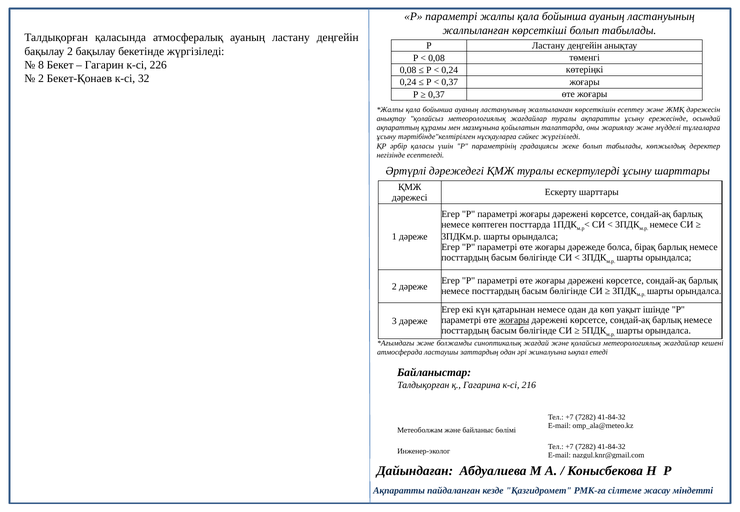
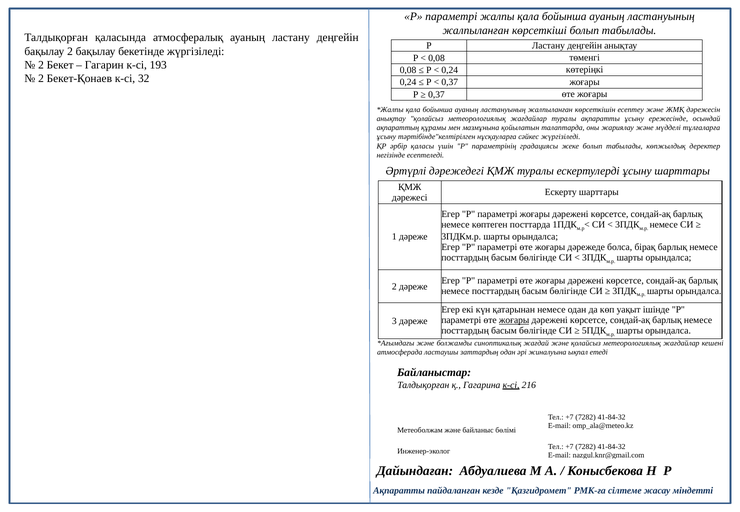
8: 8 -> 2 (41, 65)
226: 226 -> 193 (158, 65)
к-сі underline: none -> present (511, 385)
